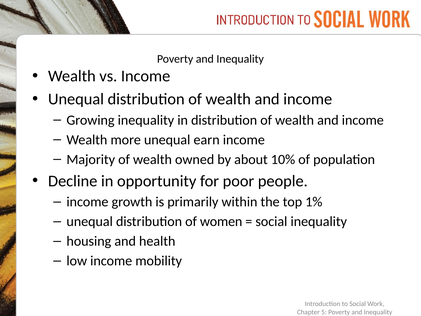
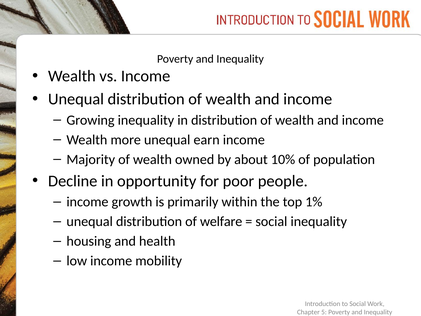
women: women -> welfare (221, 221)
